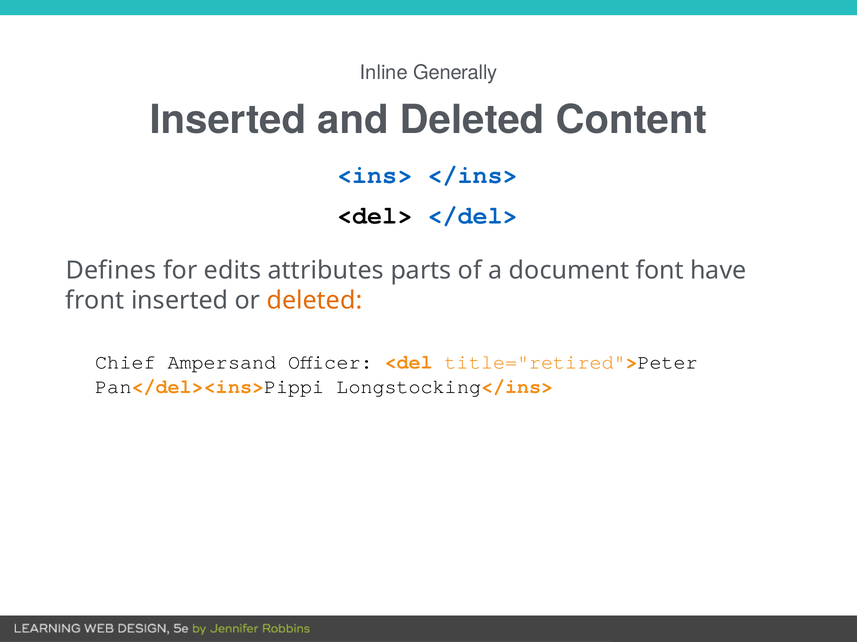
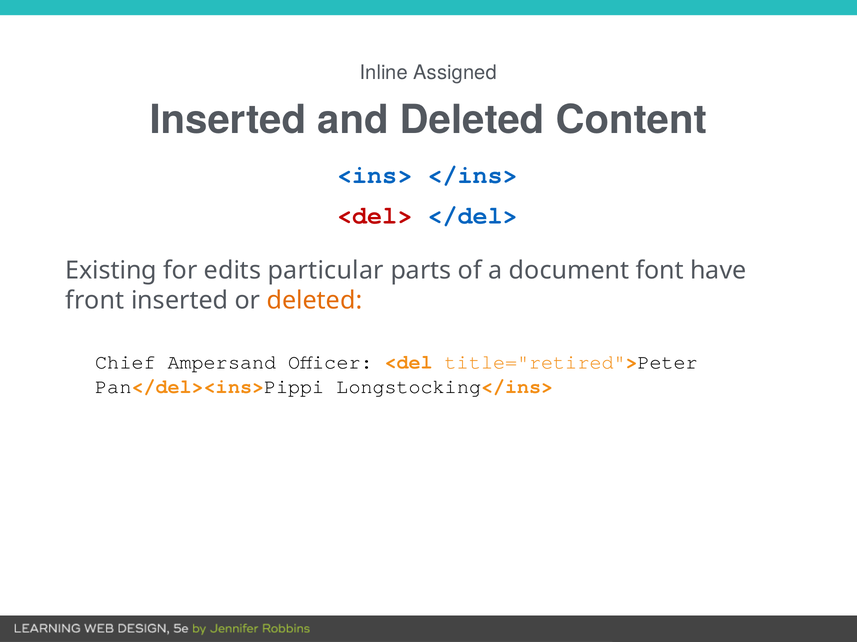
Generally: Generally -> Assigned (455, 73)
<del> colour: black -> red (375, 216)
Defines: Defines -> Existing (111, 271)
attributes: attributes -> particular (326, 271)
